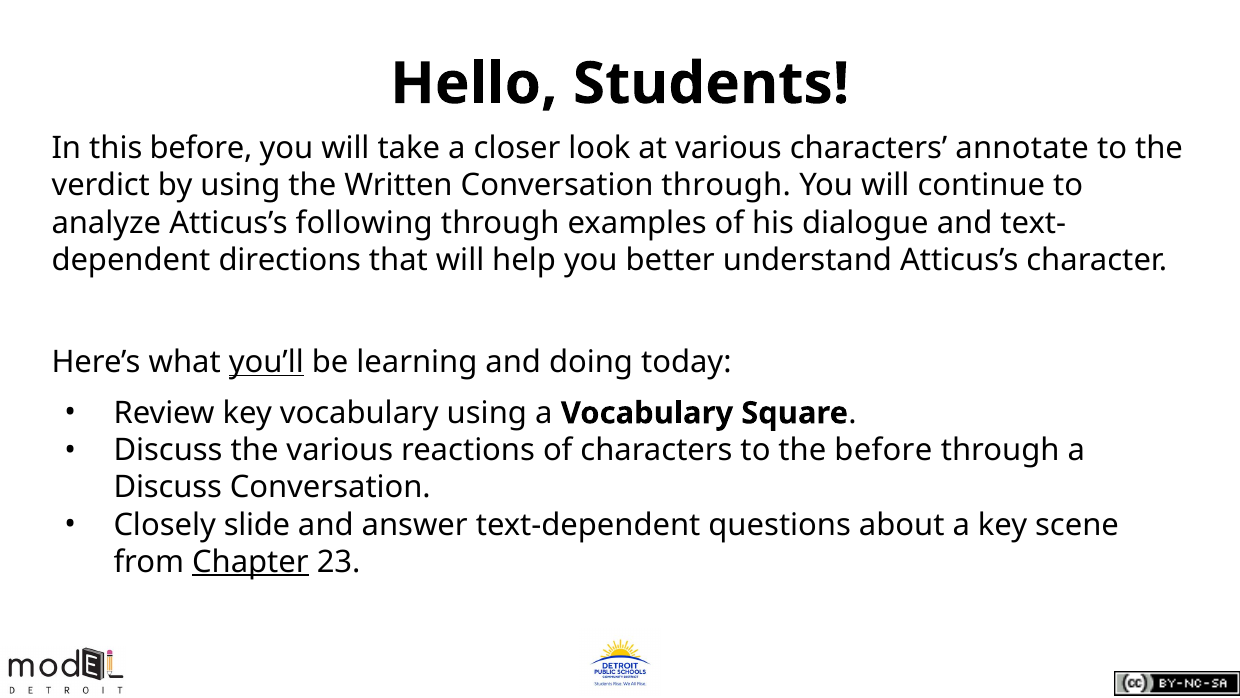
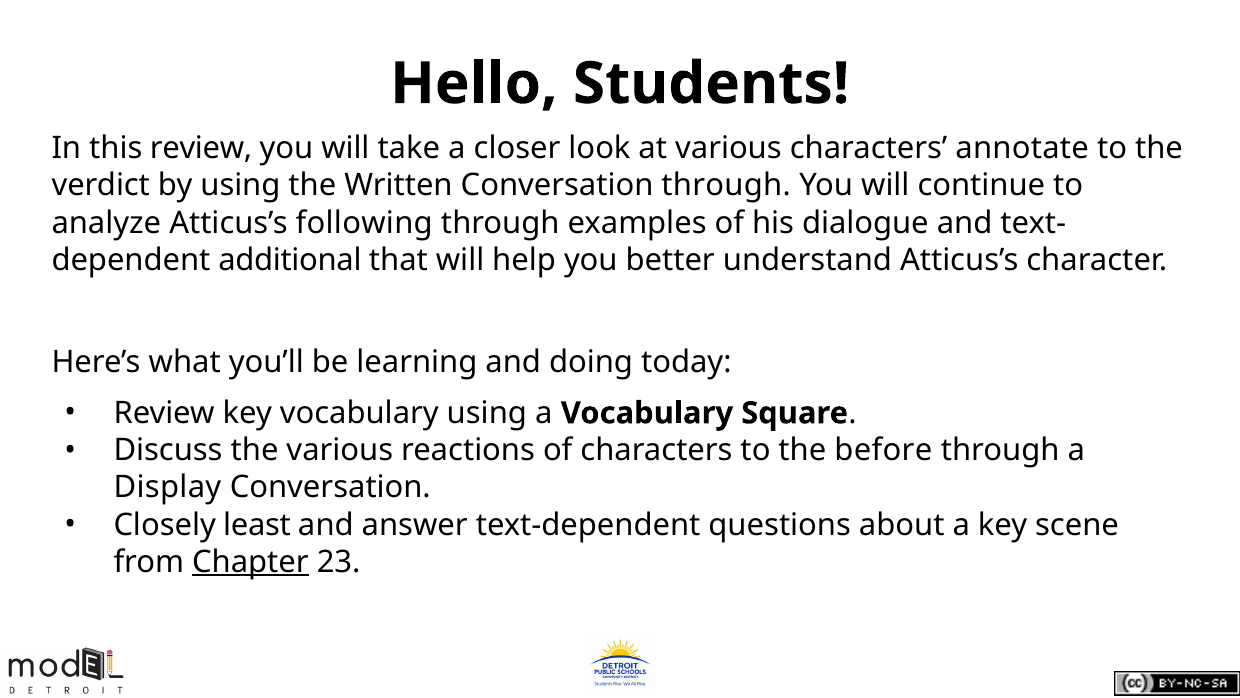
this before: before -> review (201, 148)
directions: directions -> additional (290, 260)
you’ll underline: present -> none (266, 362)
Discuss: Discuss -> Display (167, 487)
slide: slide -> least (257, 524)
